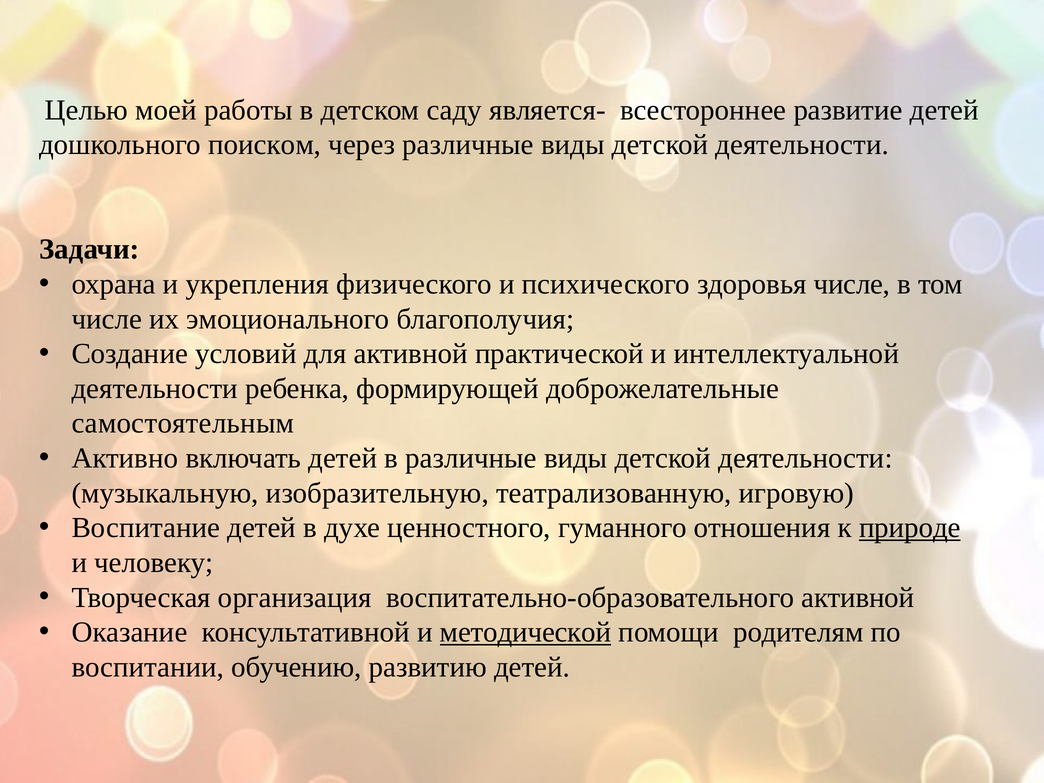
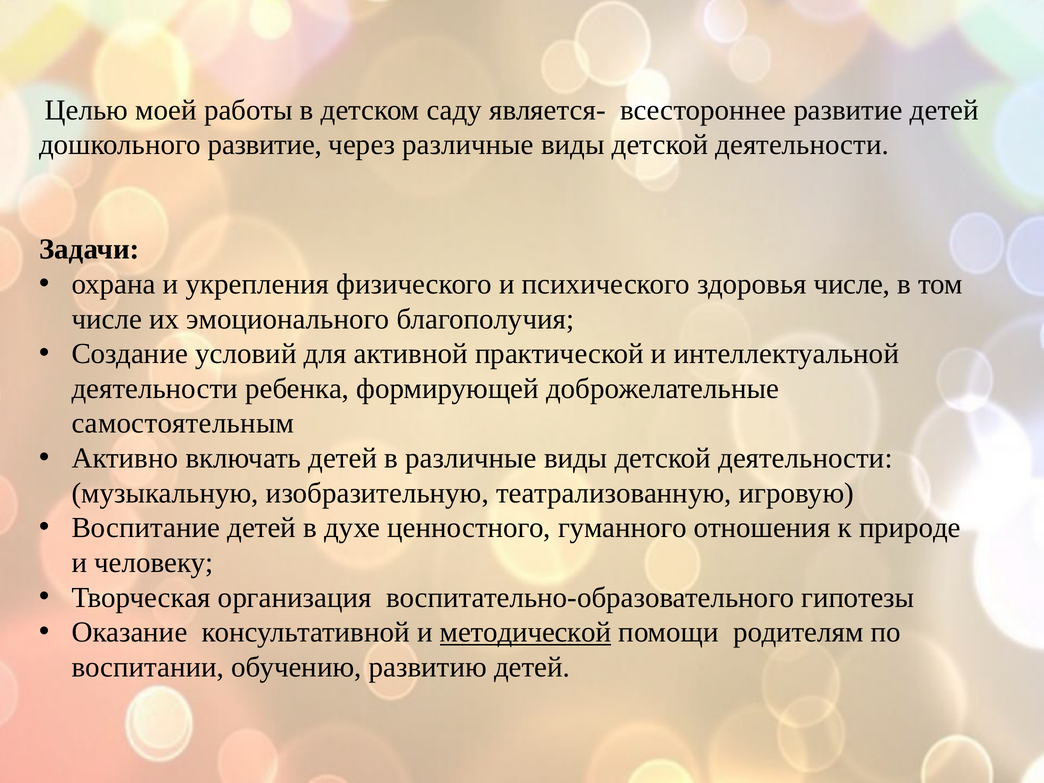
дошкольного поиском: поиском -> развитие (265, 145)
природе underline: present -> none (910, 528)
воспитательно-образовательного активной: активной -> гипотезы (858, 597)
